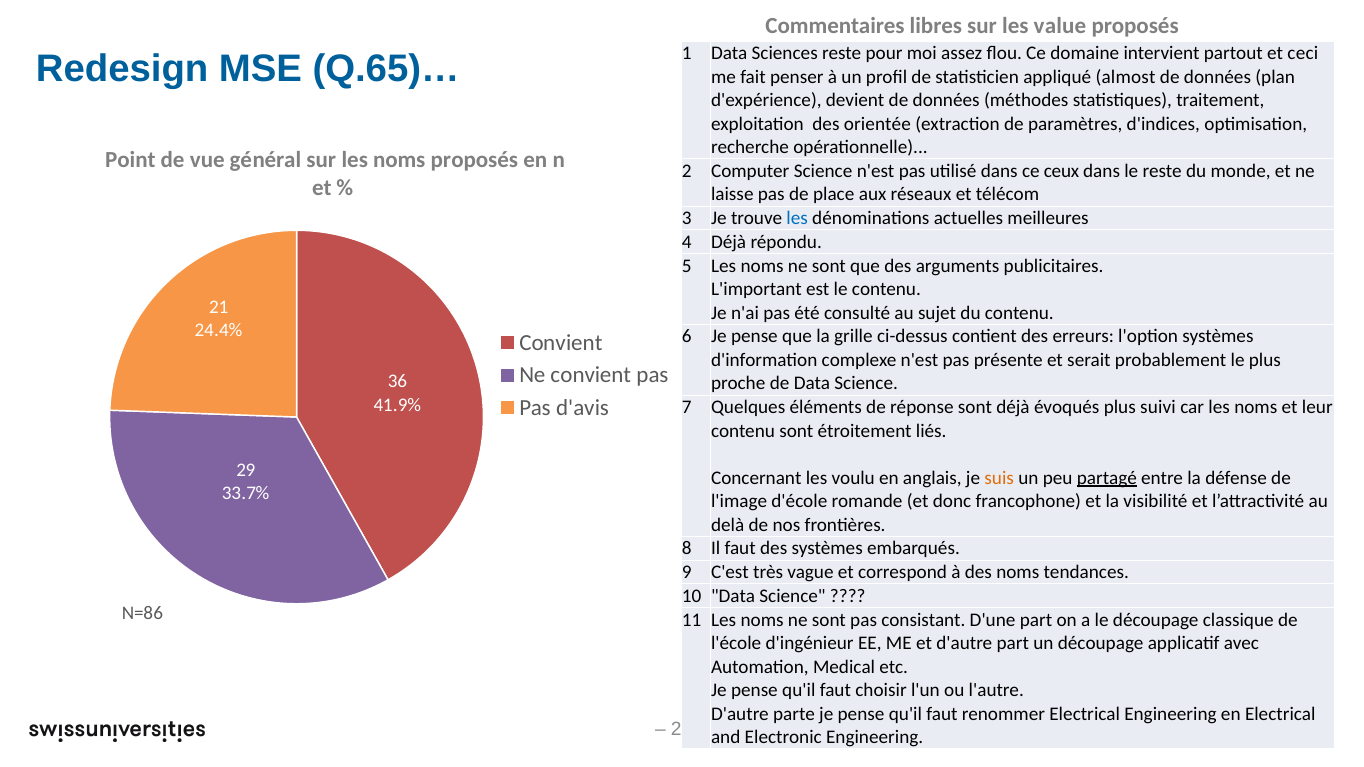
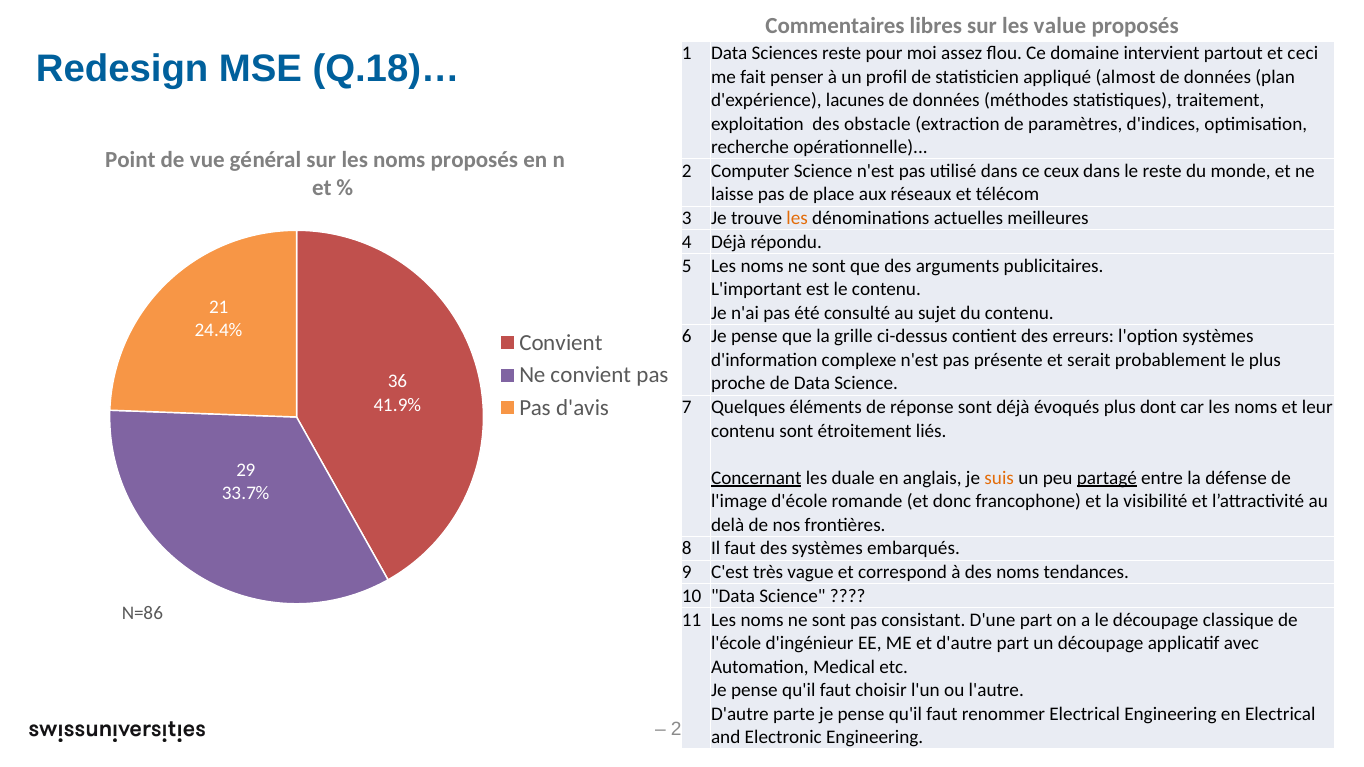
Q.65)…: Q.65)… -> Q.18)… (386, 69)
devient: devient -> lacunes (855, 100)
orientée: orientée -> obstacle (877, 124)
les colour: blue -> orange (797, 218)
suivi: suivi -> dont (1158, 407)
Concernant underline: none -> present (756, 478)
voulu: voulu -> duale (853, 478)
